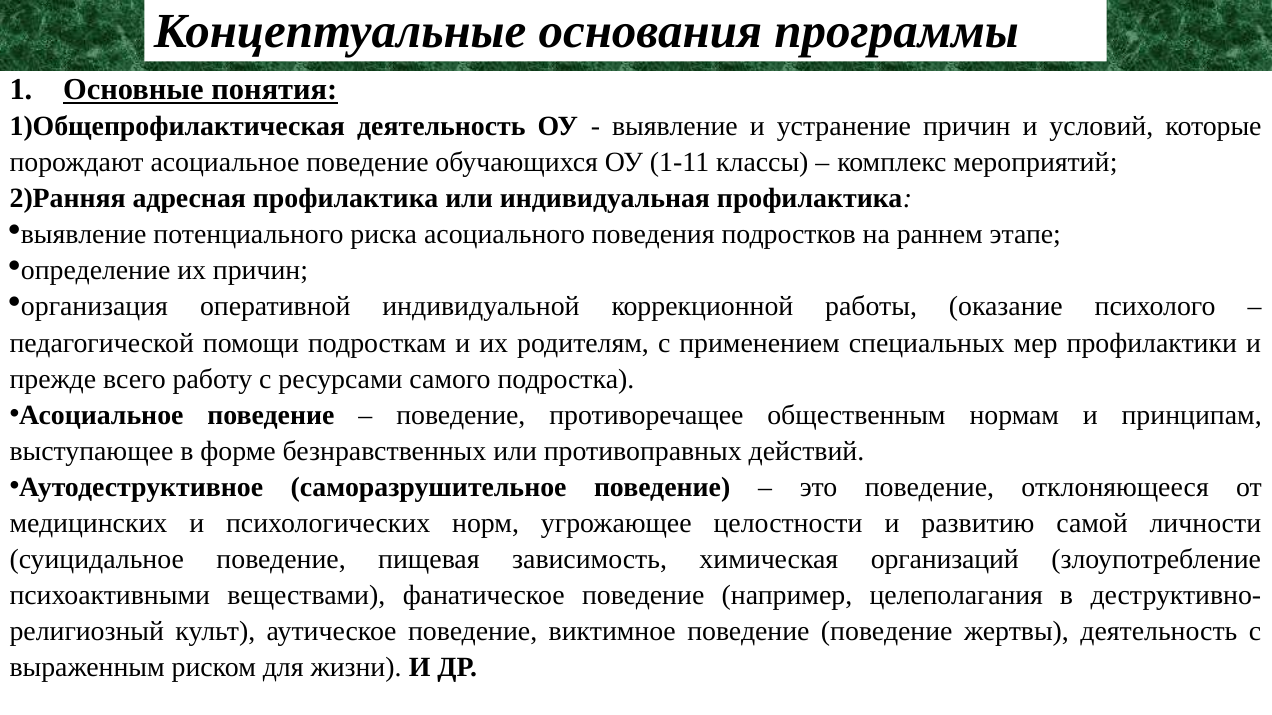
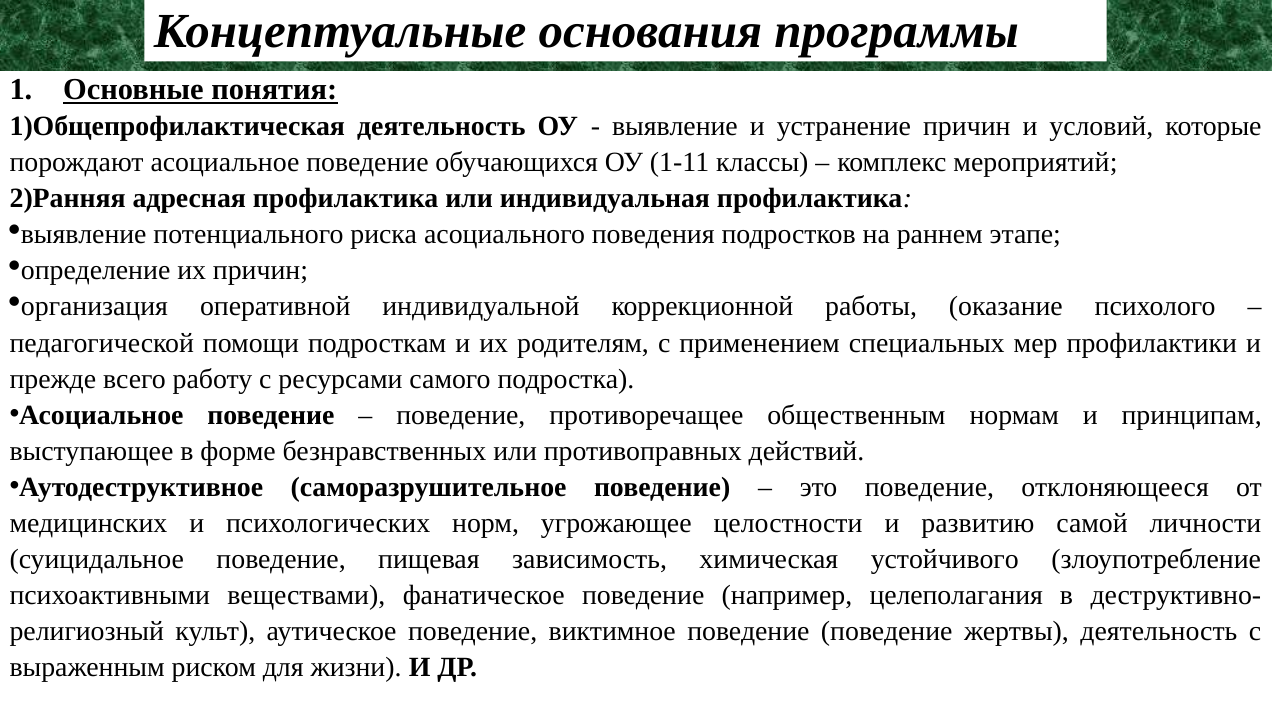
организаций: организаций -> устойчивого (945, 559)
